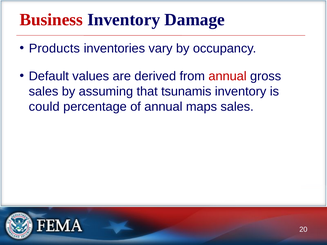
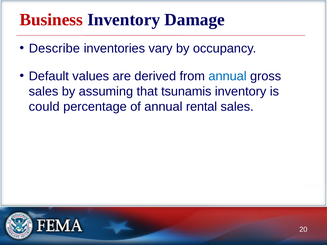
Products: Products -> Describe (54, 48)
annual colour: red -> blue (228, 76)
maps: maps -> rental (202, 107)
